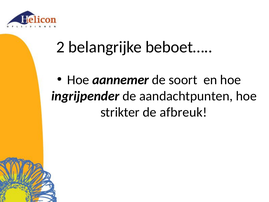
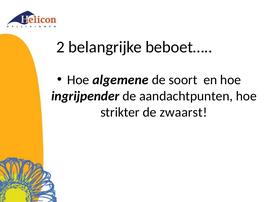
aannemer: aannemer -> algemene (121, 80)
afbreuk: afbreuk -> zwaarst (183, 112)
